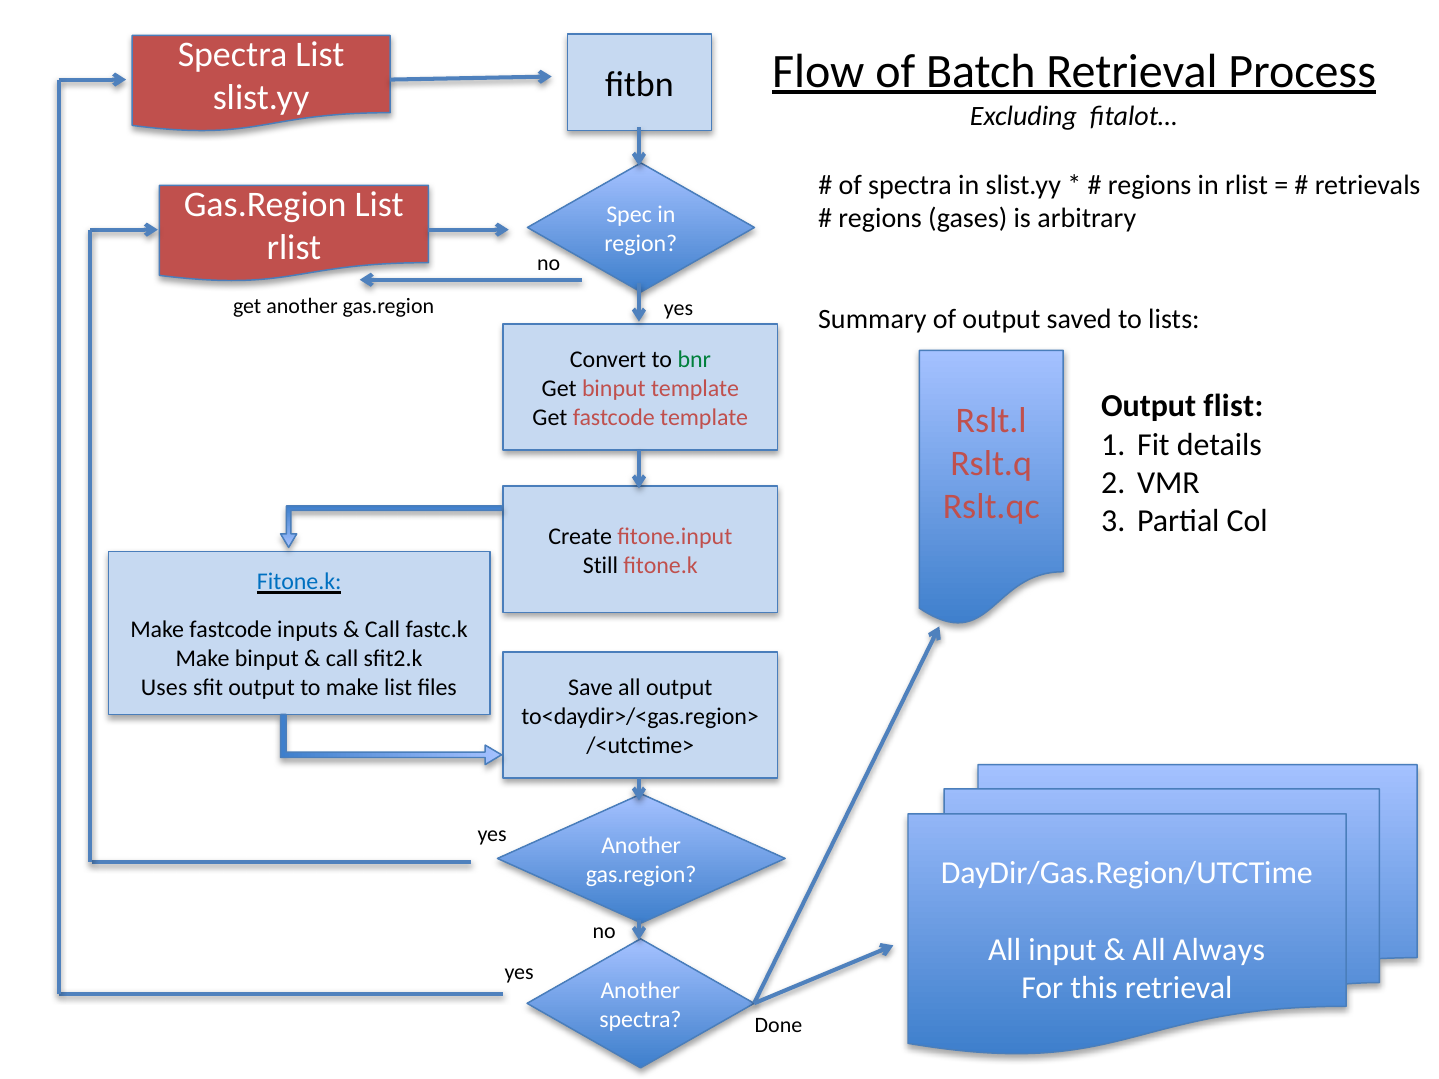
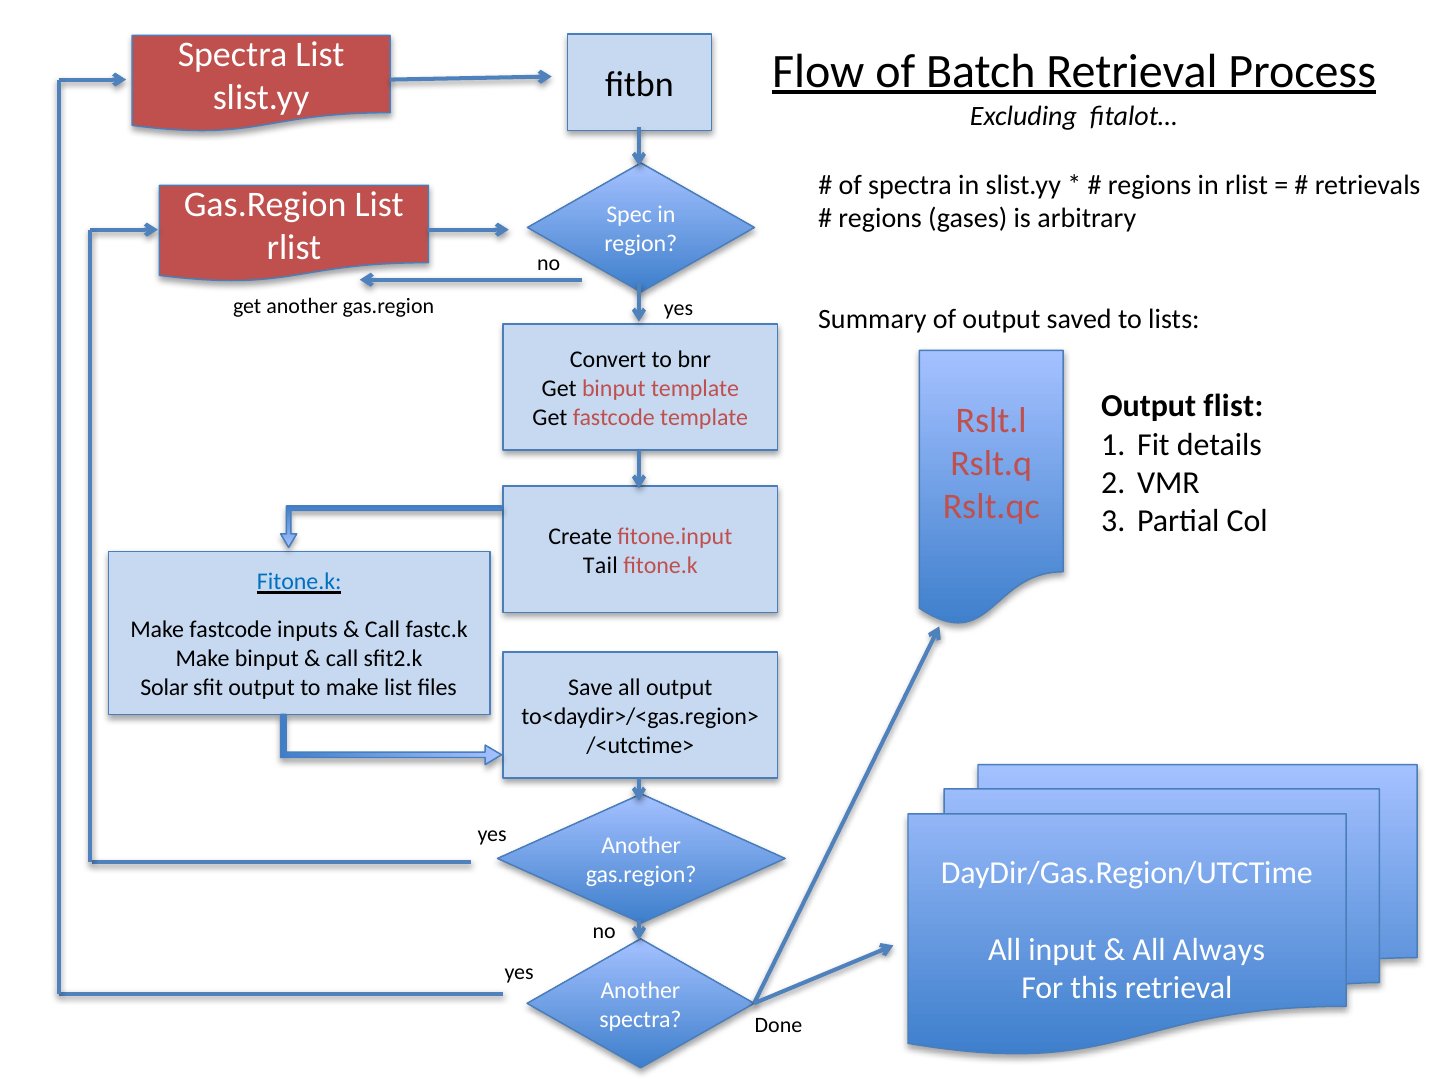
bnr colour: green -> black (694, 360)
Still: Still -> Tail (600, 565)
Uses: Uses -> Solar (164, 687)
